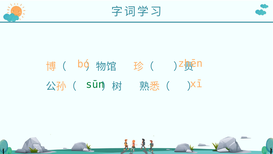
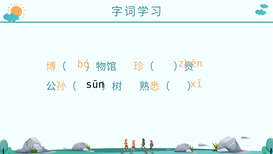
sūn colour: green -> black (95, 84)
